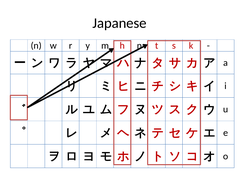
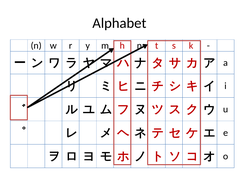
Japanese: Japanese -> Alphabet (119, 23)
